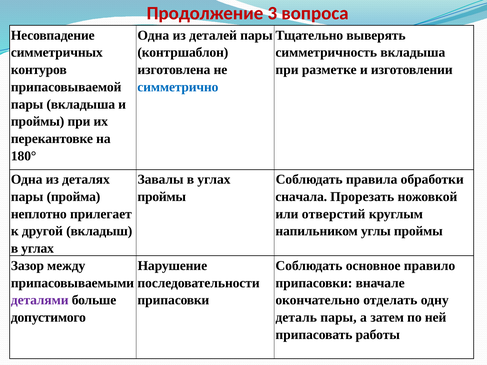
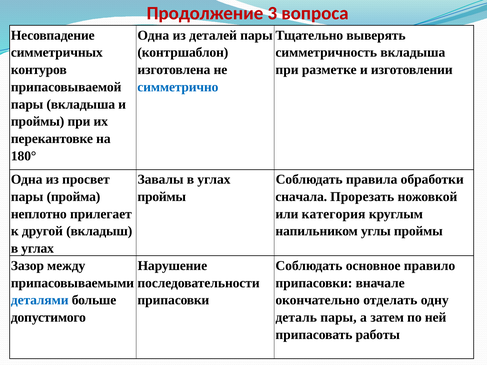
деталях: деталях -> просвет (86, 180)
отверстий: отверстий -> категория (334, 214)
деталями colour: purple -> blue (40, 300)
